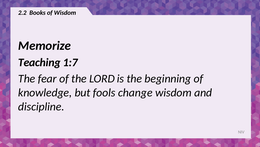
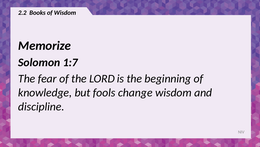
Teaching: Teaching -> Solomon (39, 62)
